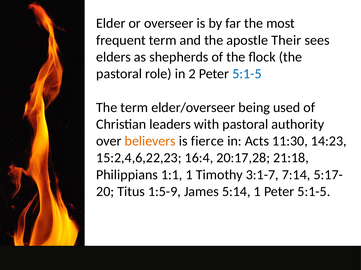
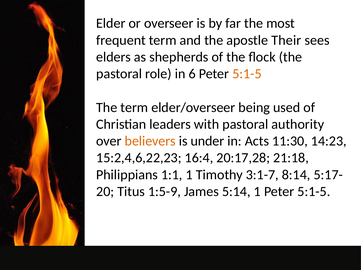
2: 2 -> 6 (192, 74)
5:1-5 colour: blue -> orange (247, 74)
fierce: fierce -> under (207, 141)
7:14: 7:14 -> 8:14 (296, 175)
